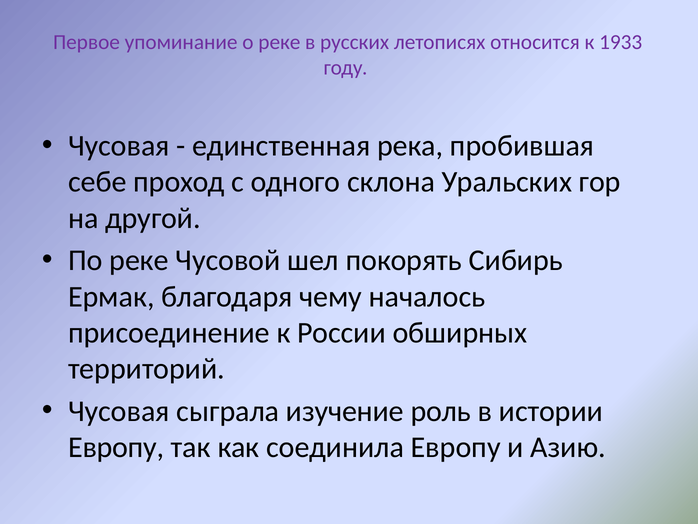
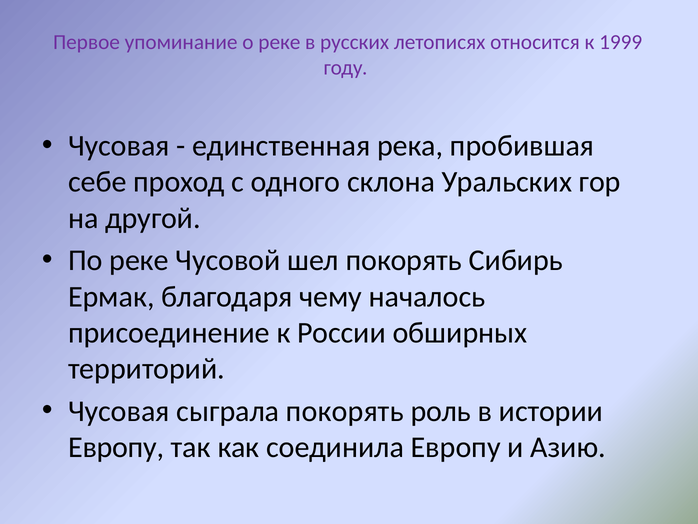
1933: 1933 -> 1999 (621, 42)
сыграла изучение: изучение -> покорять (345, 411)
